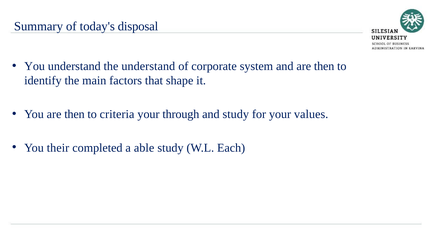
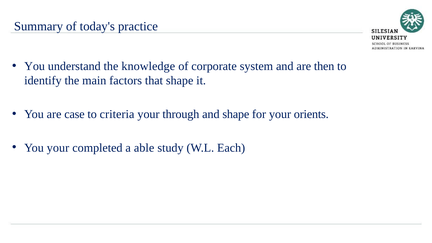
disposal: disposal -> practice (138, 26)
the understand: understand -> knowledge (148, 66)
You are then: then -> case (74, 114)
and study: study -> shape (236, 114)
values: values -> orients (311, 114)
You their: their -> your (58, 148)
